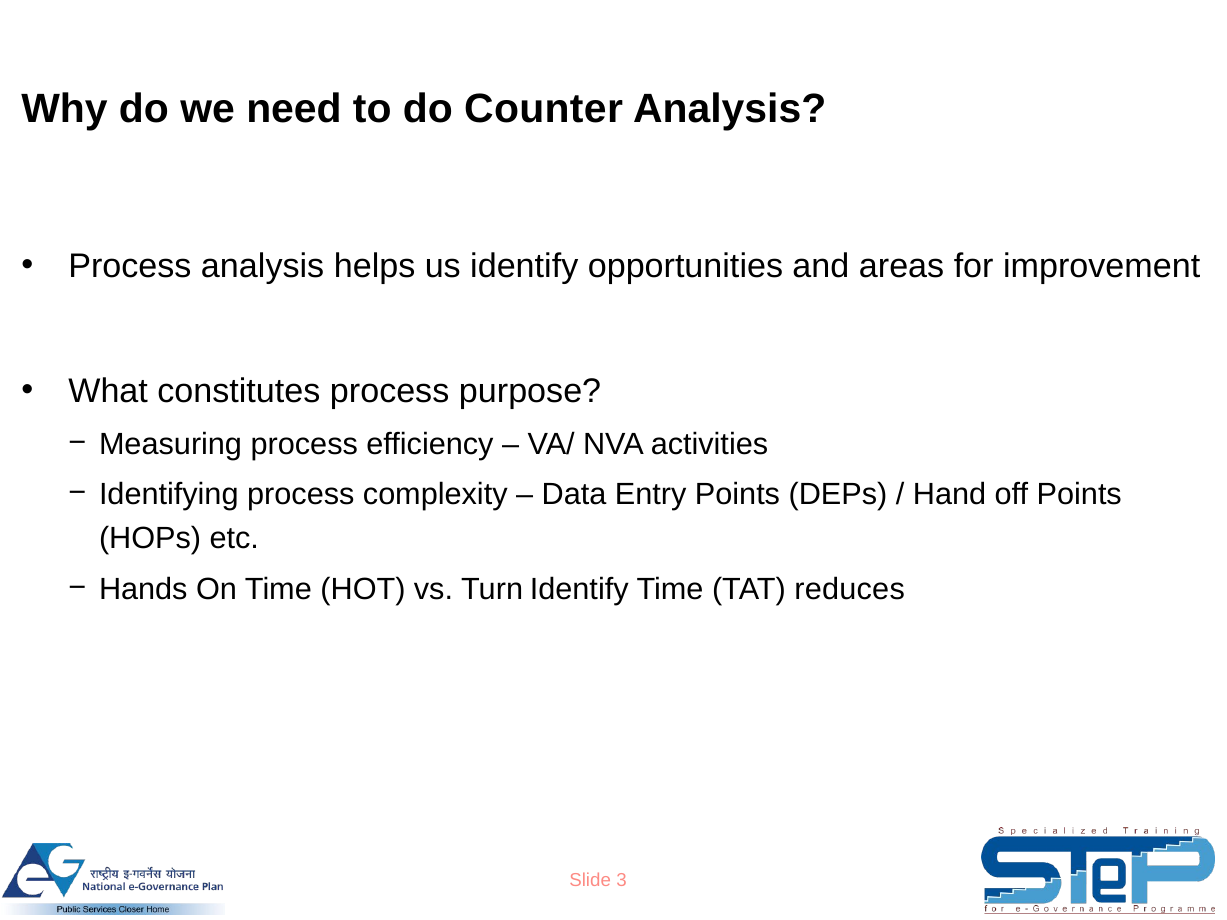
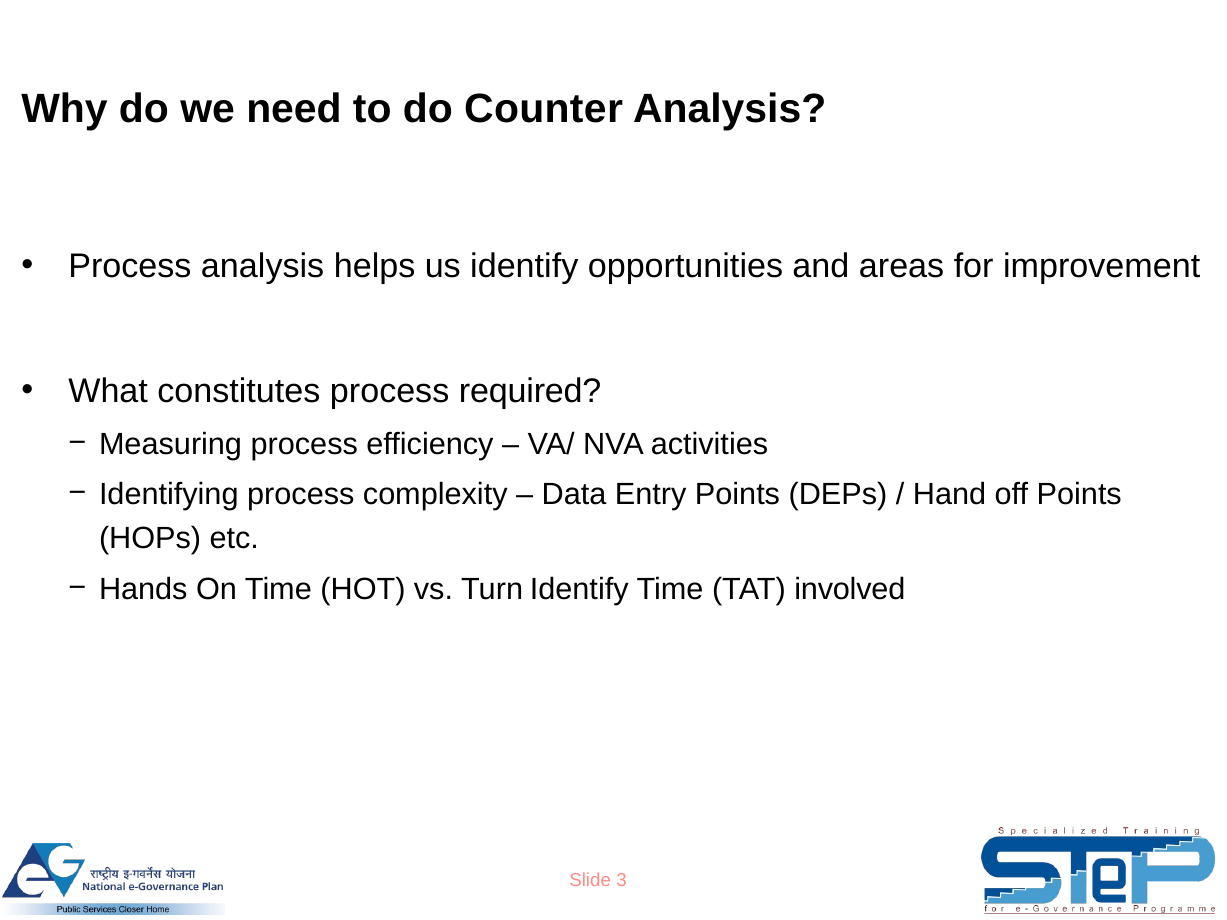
purpose: purpose -> required (530, 392)
reduces: reduces -> involved (850, 589)
